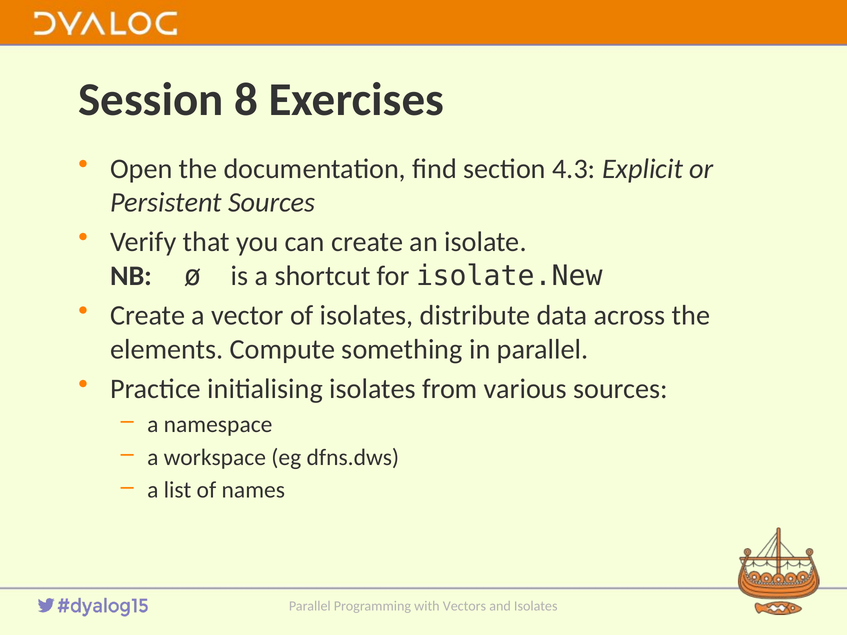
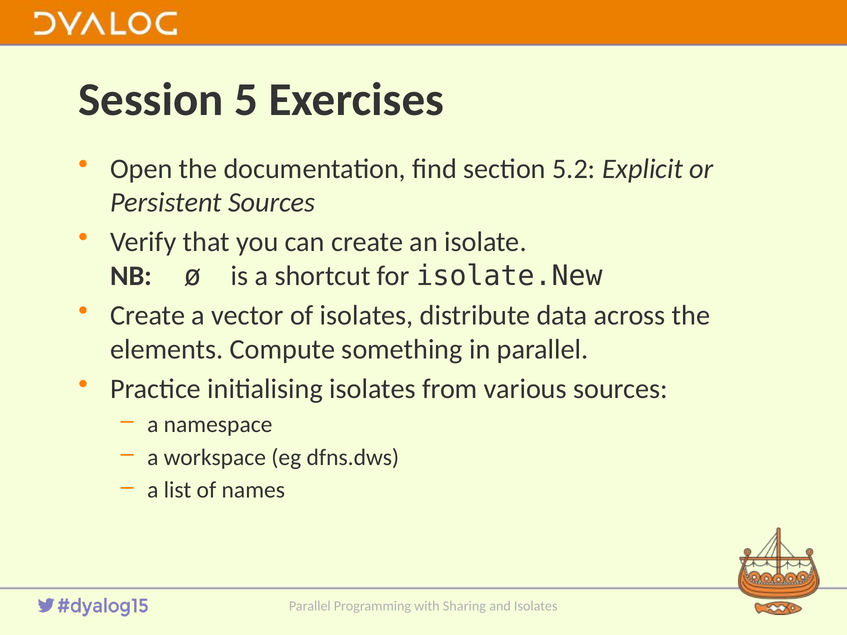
8: 8 -> 5 (246, 100)
4.3: 4.3 -> 5.2 (574, 169)
Vectors: Vectors -> Sharing (464, 607)
